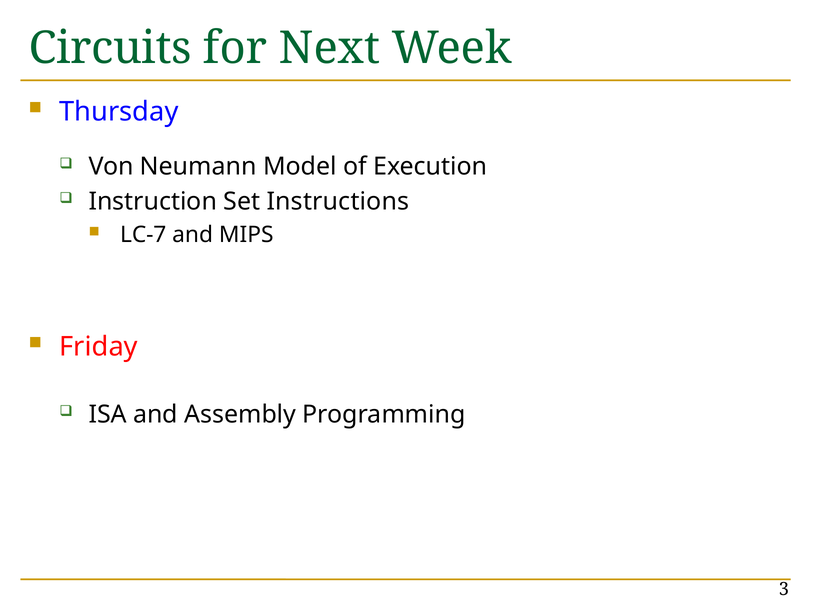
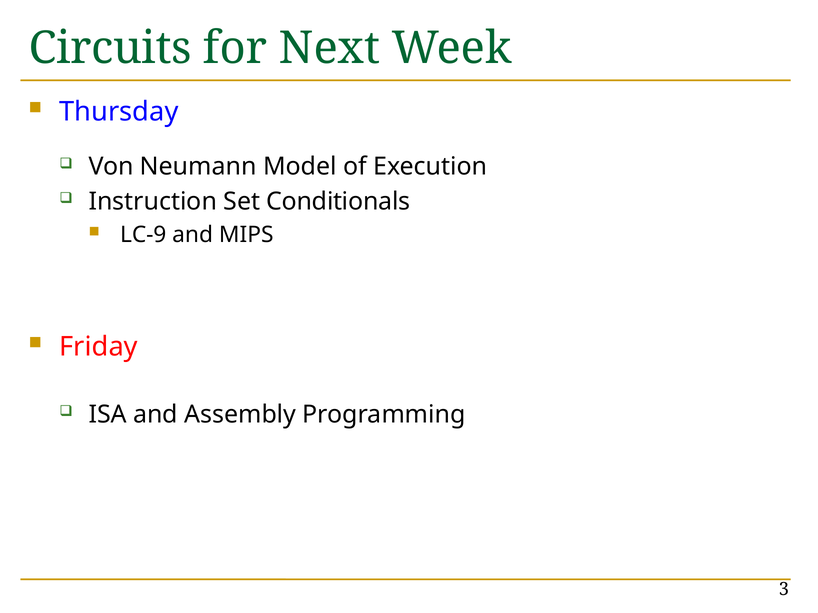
Instructions: Instructions -> Conditionals (338, 202)
LC-7: LC-7 -> LC-9 (143, 235)
